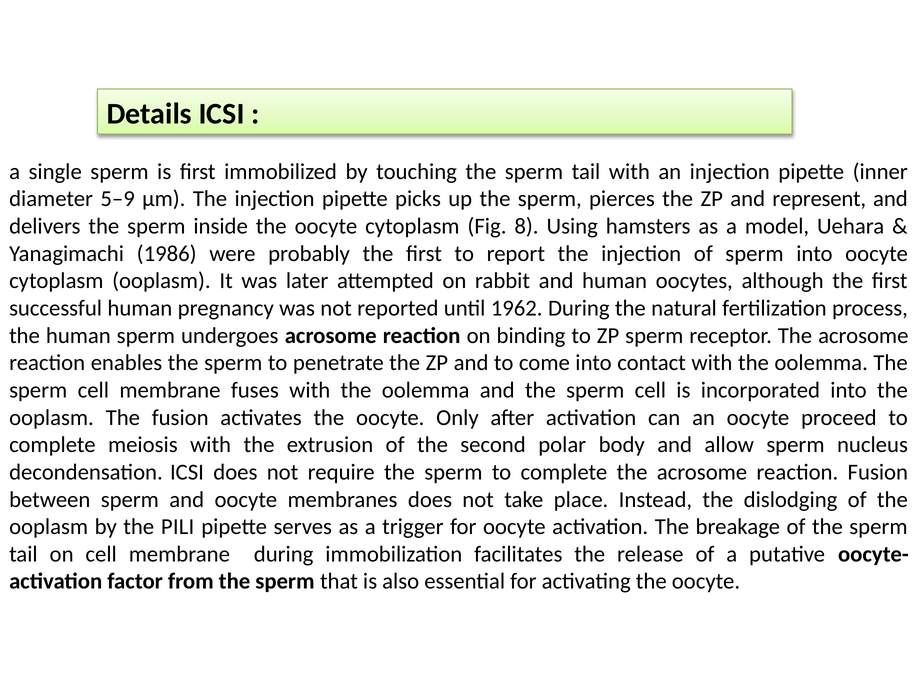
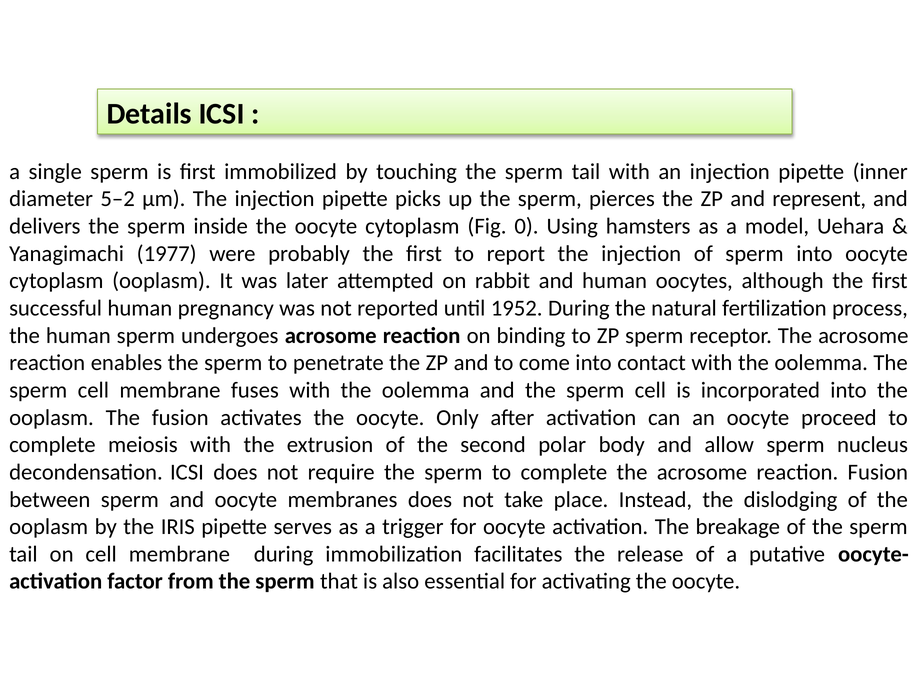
5–9: 5–9 -> 5–2 (118, 199)
8: 8 -> 0 (527, 226)
1986: 1986 -> 1977 (167, 253)
1962: 1962 -> 1952 (517, 308)
PILI: PILI -> IRIS (178, 527)
